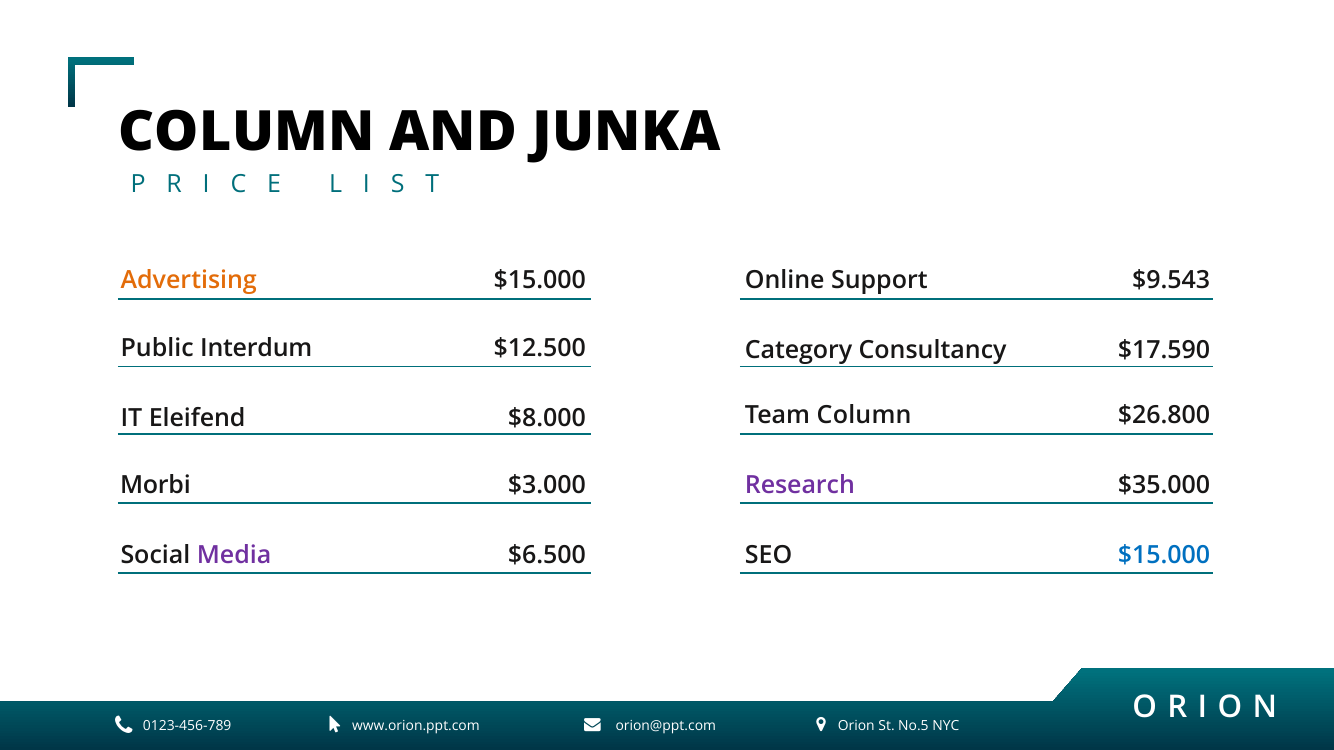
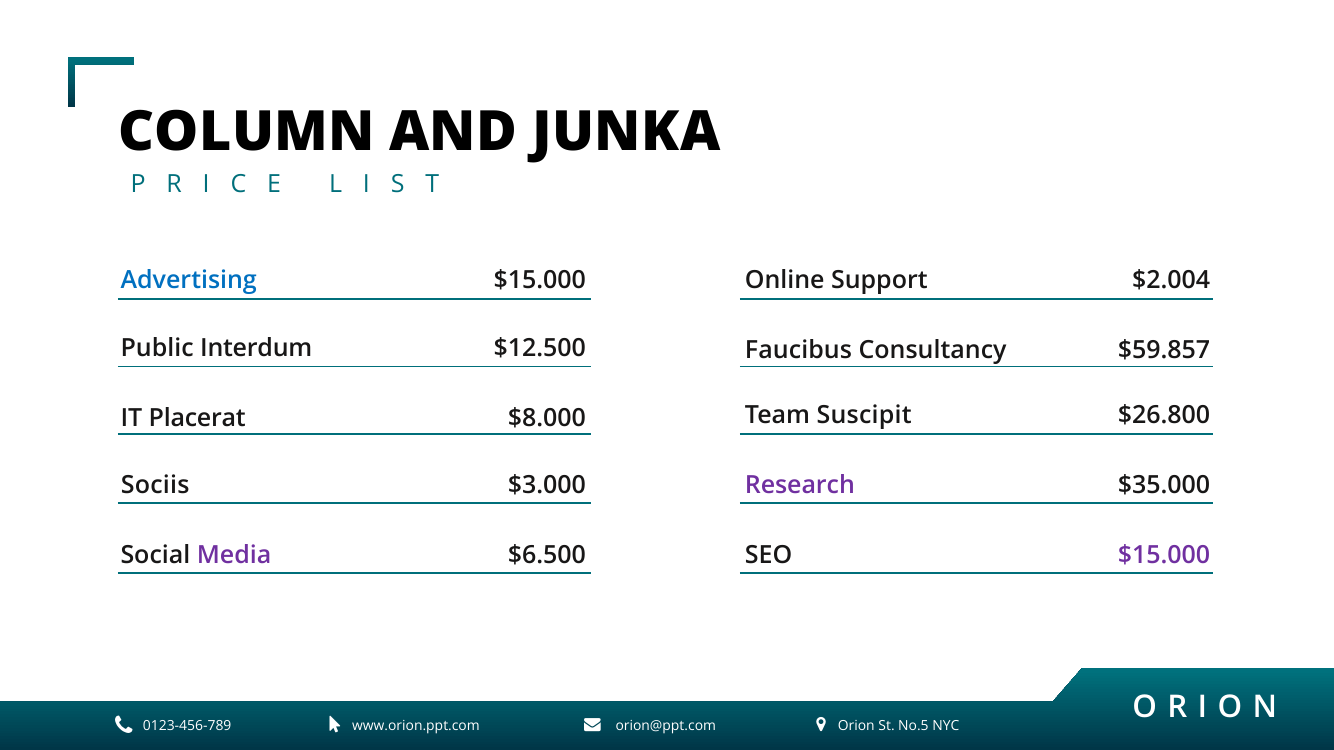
$9.543: $9.543 -> $2.004 (1171, 280)
Advertising colour: orange -> blue (189, 281)
Category: Category -> Faucibus (798, 350)
$17.590: $17.590 -> $59.857 (1164, 350)
Team Column: Column -> Suscipit (864, 416)
Eleifend: Eleifend -> Placerat (197, 418)
Morbi: Morbi -> Sociis (155, 485)
$15.000 colour: blue -> purple (1164, 556)
